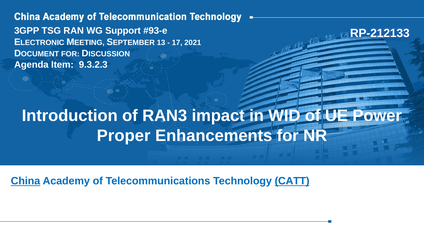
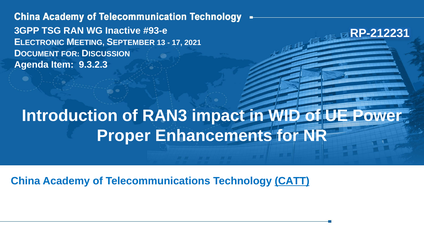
Support: Support -> Inactive (123, 31)
RP-212133: RP-212133 -> RP-212231 (380, 33)
China underline: present -> none (25, 181)
